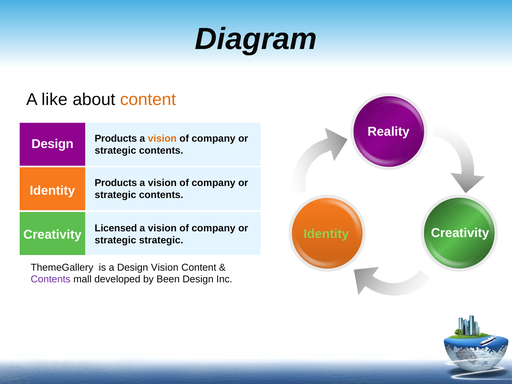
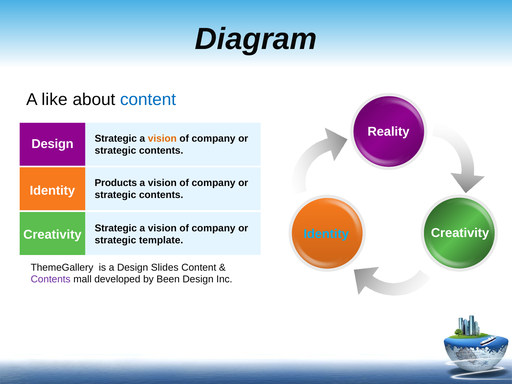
content colour: orange -> blue (148, 99)
Products: Products -> Strategic (116, 139)
Licensed: Licensed -> Strategic (116, 228)
Identity colour: light green -> light blue (326, 234)
strategic strategic: strategic -> template (161, 240)
Design Vision: Vision -> Slides (165, 267)
